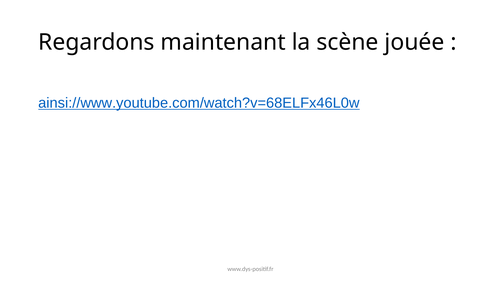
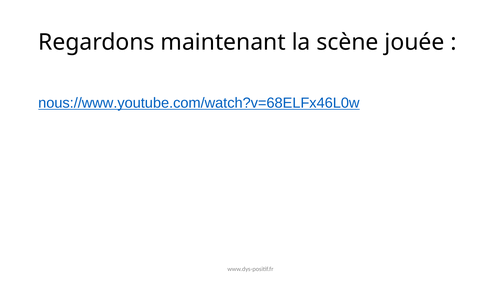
ainsi://www.youtube.com/watch?v=68ELFx46L0w: ainsi://www.youtube.com/watch?v=68ELFx46L0w -> nous://www.youtube.com/watch?v=68ELFx46L0w (199, 103)
